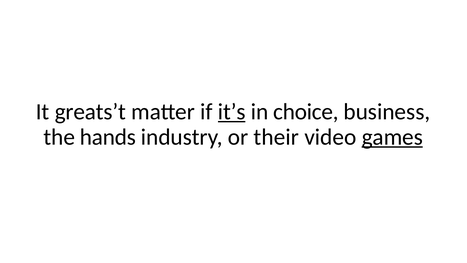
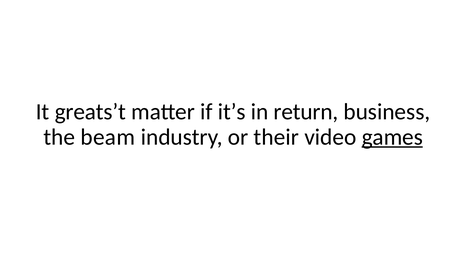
it’s underline: present -> none (232, 112)
choice: choice -> return (306, 112)
hands: hands -> beam (108, 137)
